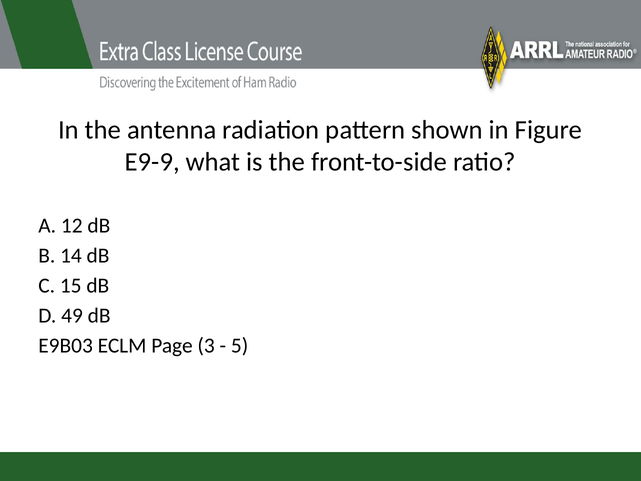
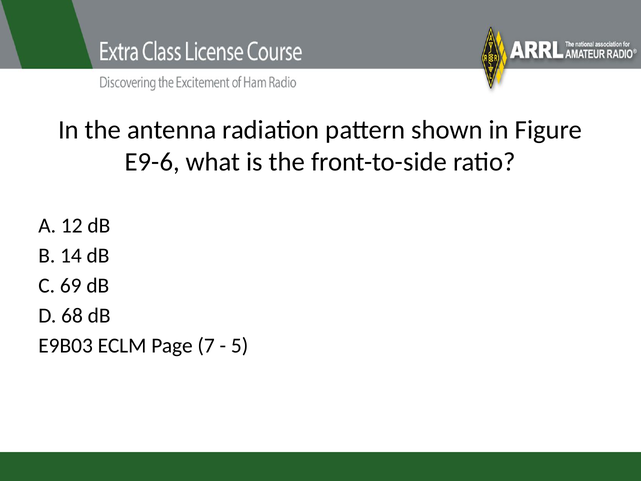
E9-9: E9-9 -> E9-6 (152, 162)
15: 15 -> 69 (71, 286)
49: 49 -> 68 (72, 316)
3: 3 -> 7 (206, 345)
